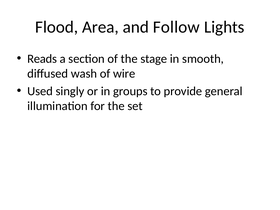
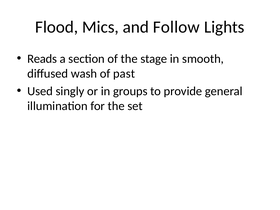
Area: Area -> Mics (100, 27)
wire: wire -> past (124, 74)
